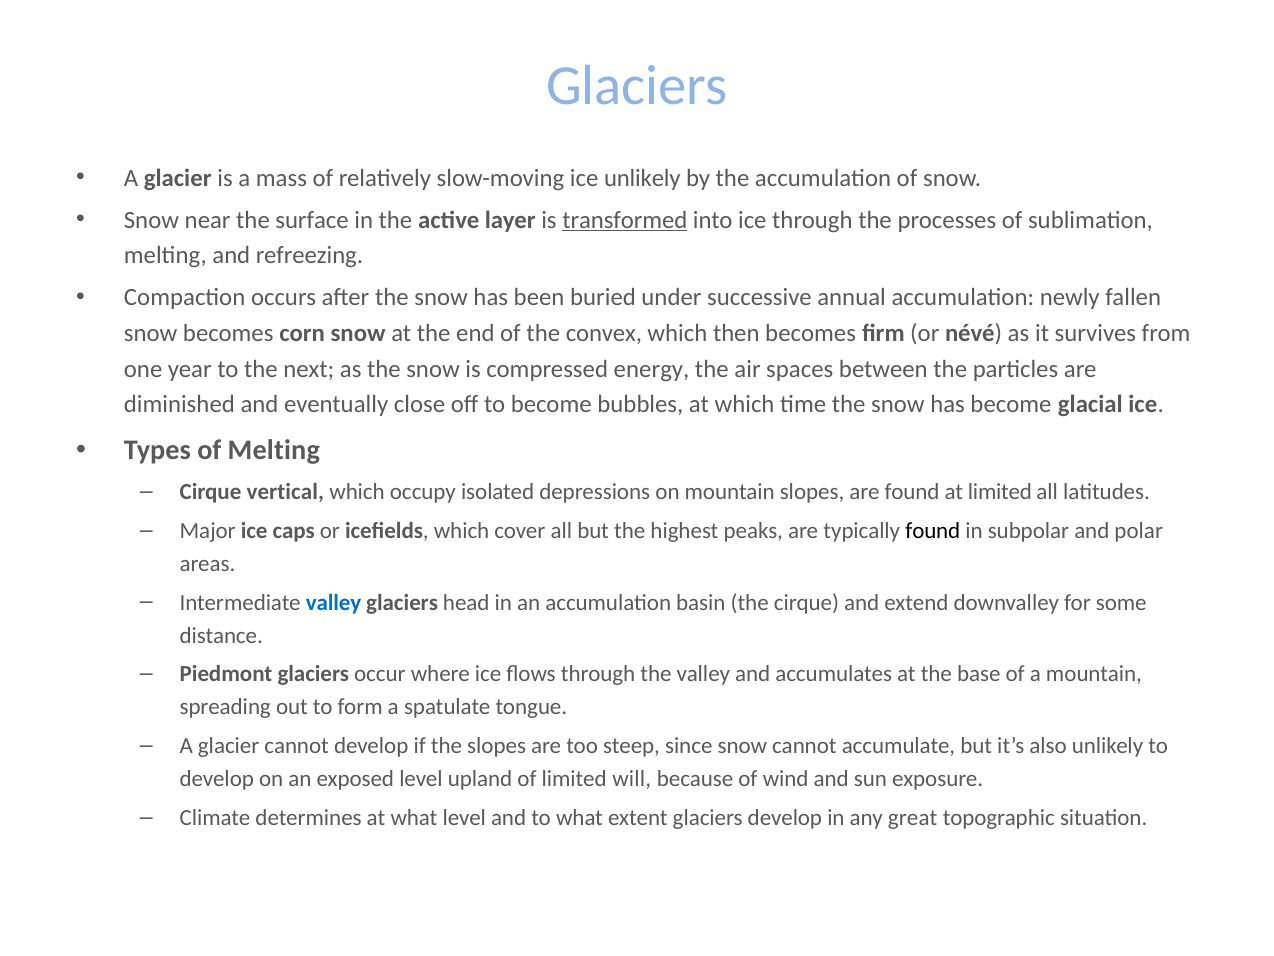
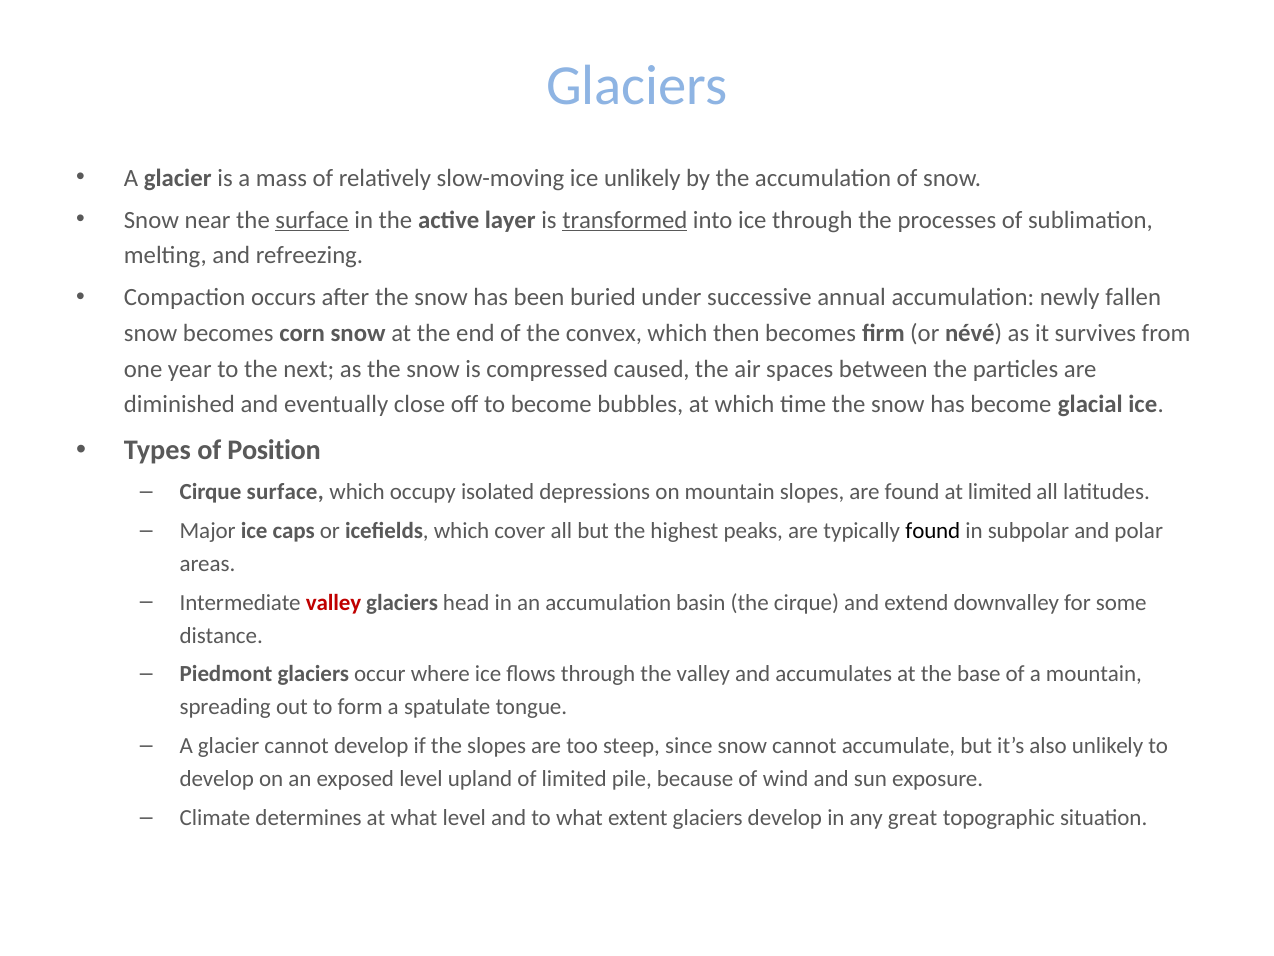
surface underline: none -> present (312, 220)
energy: energy -> caused (652, 369)
of Melting: Melting -> Position (274, 450)
Cirque vertical: vertical -> surface (285, 492)
valley colour: blue -> red (334, 602)
will: will -> pile (632, 779)
